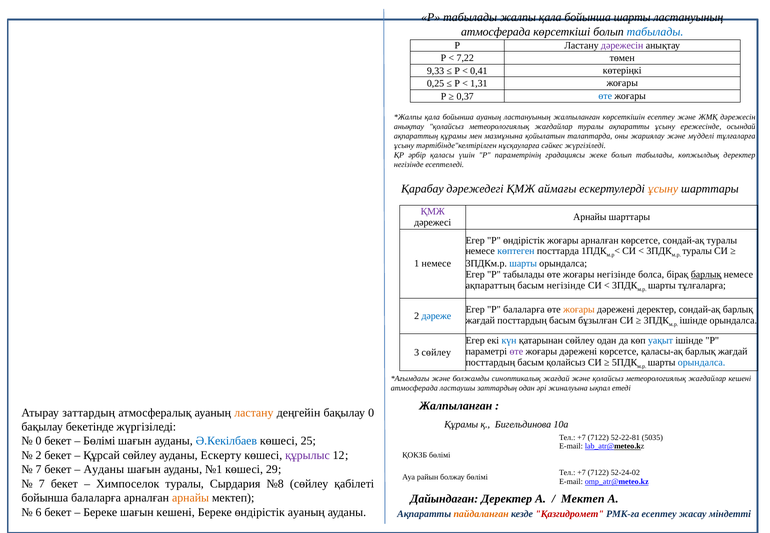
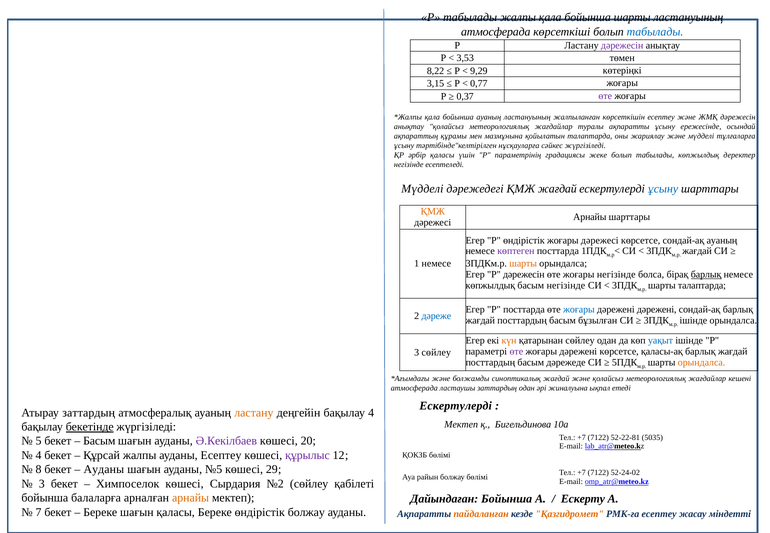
7,22: 7,22 -> 3,53 (465, 58)
9,33: 9,33 -> 8,22 (436, 71)
0,41: 0,41 -> 9,29 (479, 71)
0,25: 0,25 -> 3,15 (436, 84)
1,31: 1,31 -> 0,77 (479, 84)
өте colour: blue -> purple (605, 96)
Қарабау: Қарабау -> Мүдделі (422, 189)
ҚМЖ аймағы: аймағы -> жағдай (557, 189)
ұсыну colour: orange -> blue (663, 189)
ҚМЖ colour: purple -> orange (433, 212)
жоғары арналған: арналған -> дәрежесі (600, 240)
сондай-ақ туралы: туралы -> ауаның (722, 240)
көптеген colour: blue -> purple (516, 251)
туралы: туралы -> жағдай (697, 251)
шарты colour: blue -> orange (523, 264)
P табылады: табылады -> дәрежесін (524, 274)
ақпараттың: ақпараттың -> көпжылдық (490, 285)
шарты тұлғаларға: тұлғаларға -> талаптарда (702, 285)
Р балаларға: балаларға -> посттарда (524, 310)
жоғары colour: orange -> blue (579, 310)
дәрежені деректер: деректер -> дәрежені (657, 310)
күн colour: blue -> orange (509, 341)
басым қолайсыз: қолайсыз -> дәрежеде (566, 362)
орындалса colour: blue -> orange (702, 362)
Жалпыланған: Жалпыланған -> Ескертулерді (456, 406)
бақылау 0: 0 -> 4 (371, 413)
Құрамы: Құрамы -> Мектеп (461, 425)
бекетінде underline: none -> present (90, 427)
0: 0 -> 5 (39, 441)
Бөлімі: Бөлімі -> Басым (99, 441)
Ә.Кекілбаев colour: blue -> purple (226, 441)
25: 25 -> 20 (308, 441)
2: 2 -> 4 (39, 455)
Құрсай сөйлеу: сөйлеу -> жалпы (140, 455)
ауданы Ескерту: Ескерту -> Есептеу (221, 455)
7: 7 -> 8 (39, 470)
№1: №1 -> №5 (214, 470)
7: 7 -> 3 (42, 484)
Химпоселок туралы: туралы -> көшесі (184, 484)
№8: №8 -> №2 (275, 484)
Дайындаған Деректер: Деректер -> Бойынша (507, 499)
Мектеп: Мектеп -> Ескерту (583, 499)
6: 6 -> 7 (39, 512)
шағын кешені: кешені -> қаласы (176, 512)
өндірістік ауаның: ауаның -> болжау (306, 512)
Қазгидромет colour: red -> orange (570, 514)
